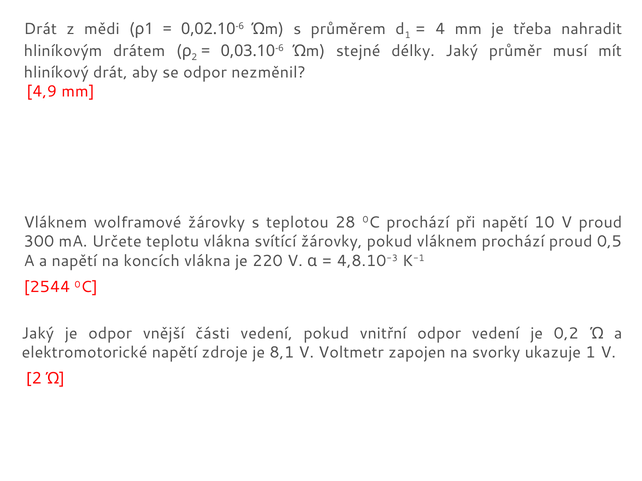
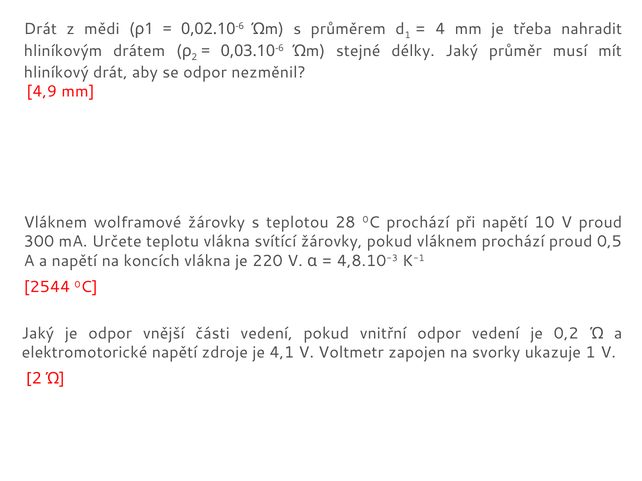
8,1: 8,1 -> 4,1 (282, 353)
